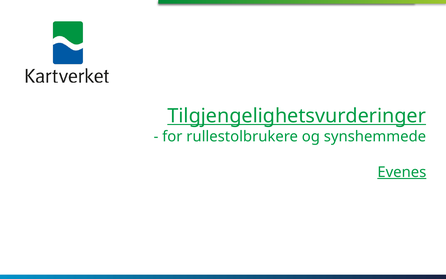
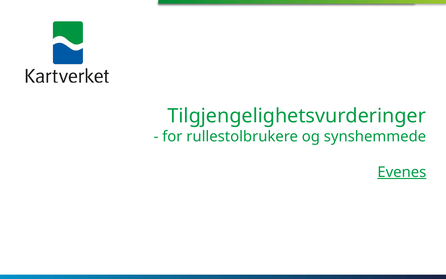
Tilgjengelighetsvurderinger underline: present -> none (297, 116)
